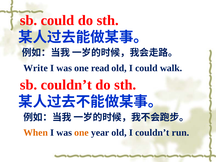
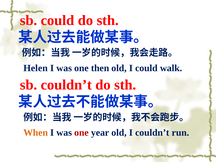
Write: Write -> Helen (36, 68)
read: read -> then (100, 68)
one colour: orange -> red (81, 133)
